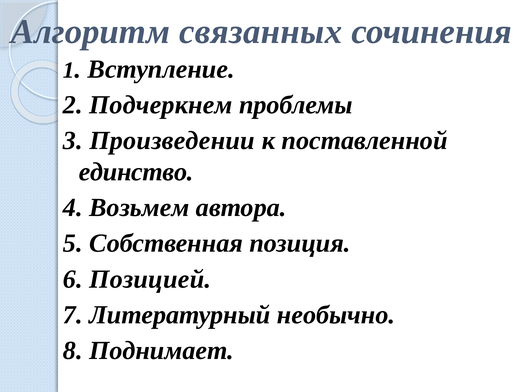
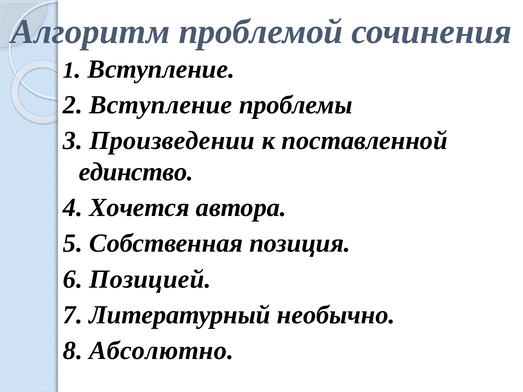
связанных: связанных -> проблемой (261, 32)
2 Подчеркнем: Подчеркнем -> Вступление (161, 105)
Возьмем: Возьмем -> Хочется (139, 208)
Поднимает: Поднимает -> Абсолютно (161, 351)
